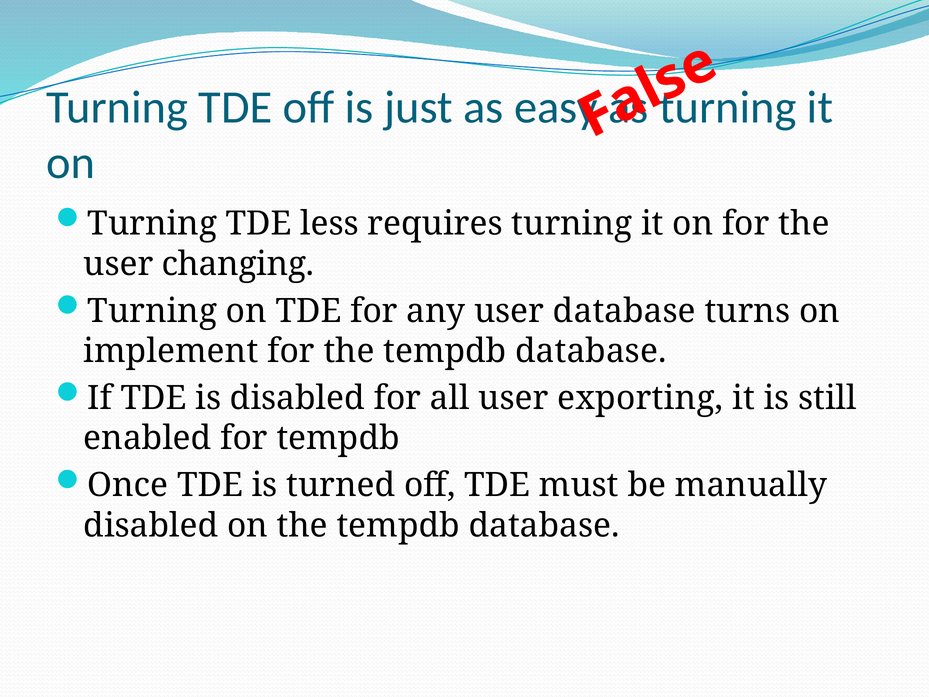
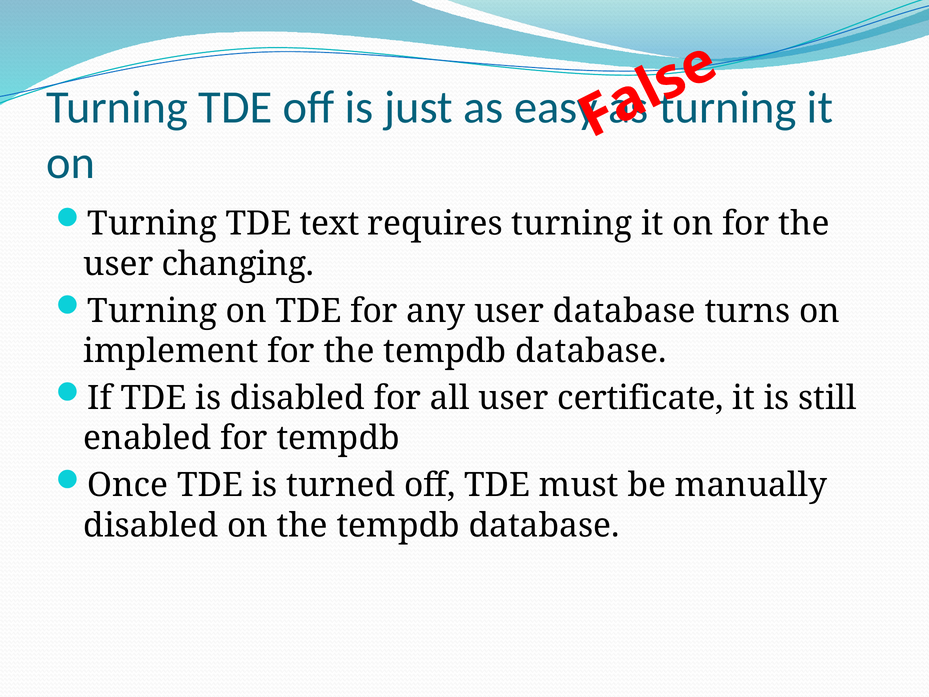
less: less -> text (330, 224)
exporting: exporting -> certificate (641, 398)
